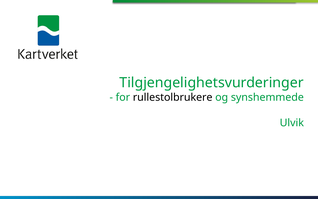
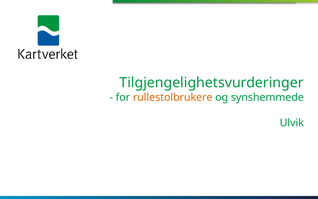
rullestolbrukere colour: black -> orange (173, 97)
